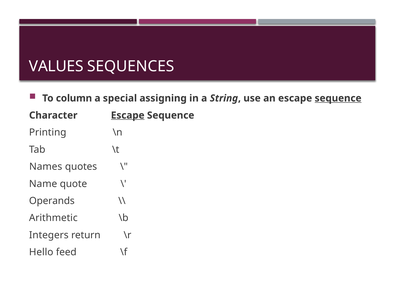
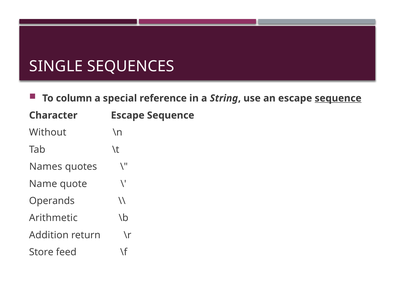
VALUES: VALUES -> SINGLE (56, 66)
assigning: assigning -> reference (163, 98)
Escape underline: present -> none (128, 115)
Printing: Printing -> Without (48, 133)
Integers: Integers -> Addition (49, 235)
Hello: Hello -> Store (41, 252)
